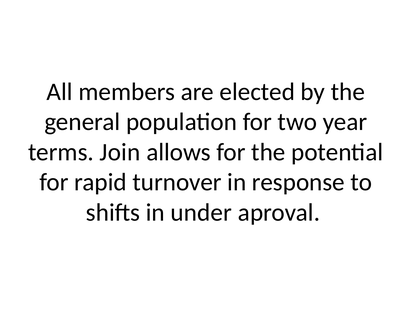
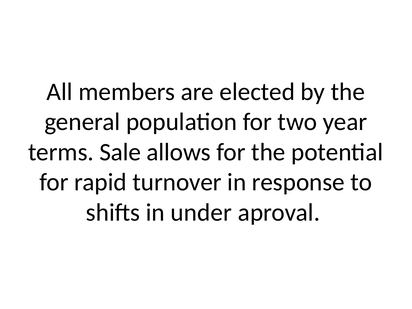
Join: Join -> Sale (120, 152)
